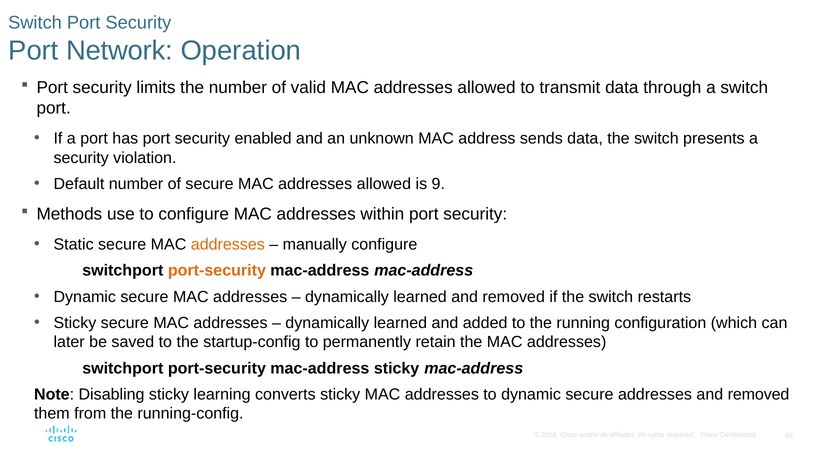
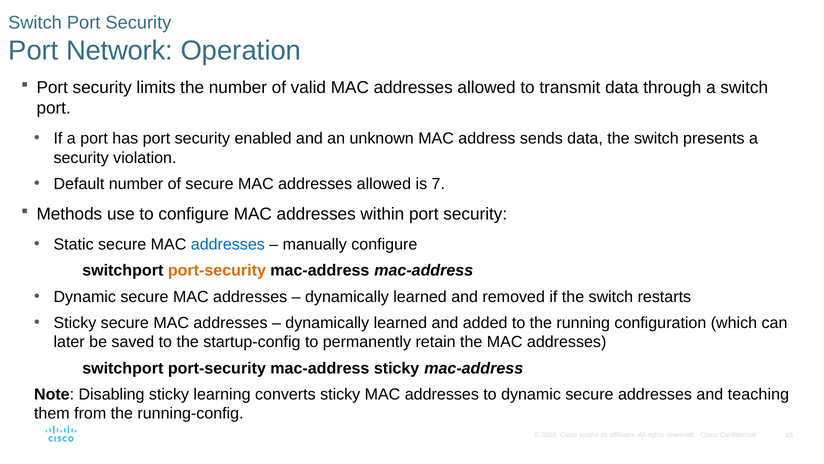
9: 9 -> 7 (438, 184)
addresses colour: orange -> blue (228, 244)
addresses and removed: removed -> teaching (758, 394)
